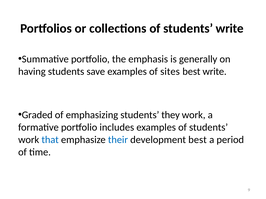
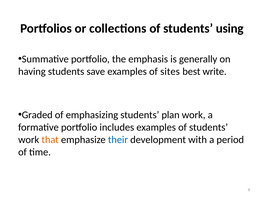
students write: write -> using (230, 29)
they: they -> plan (171, 115)
that colour: blue -> orange (50, 140)
development best: best -> with (198, 140)
